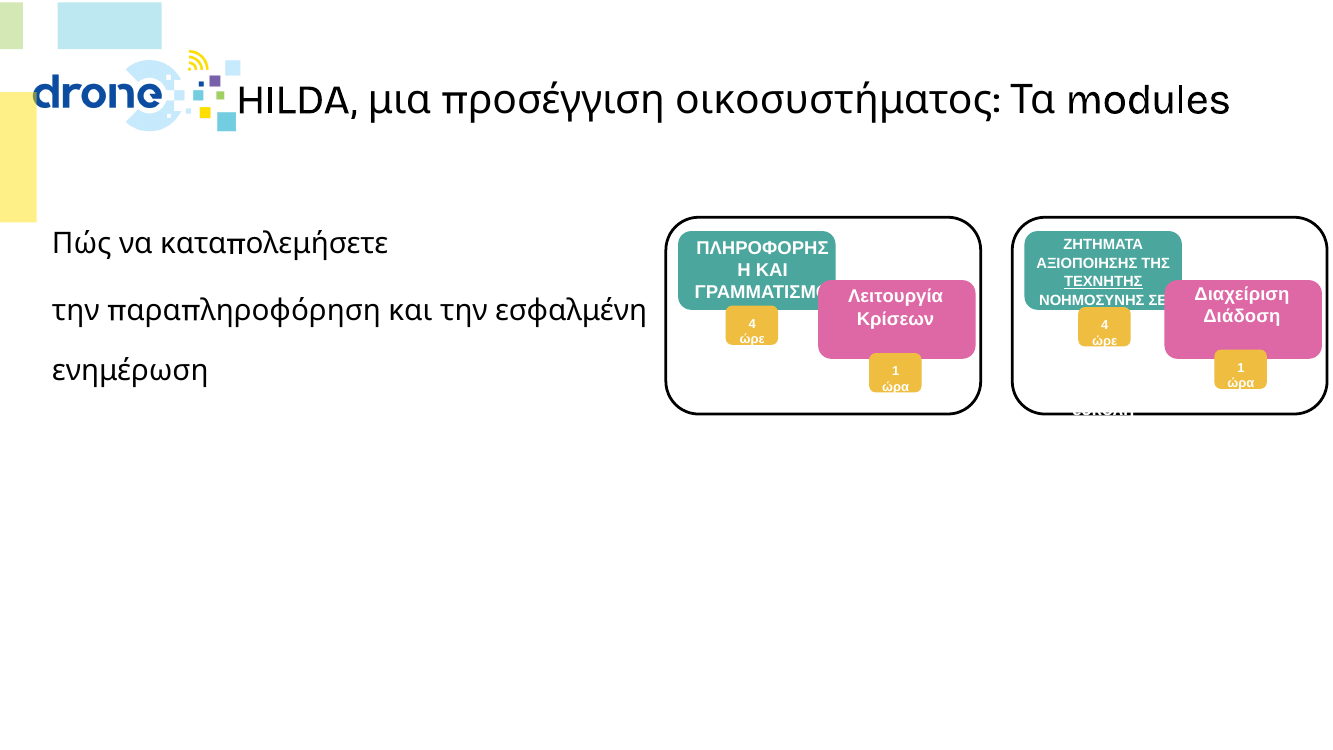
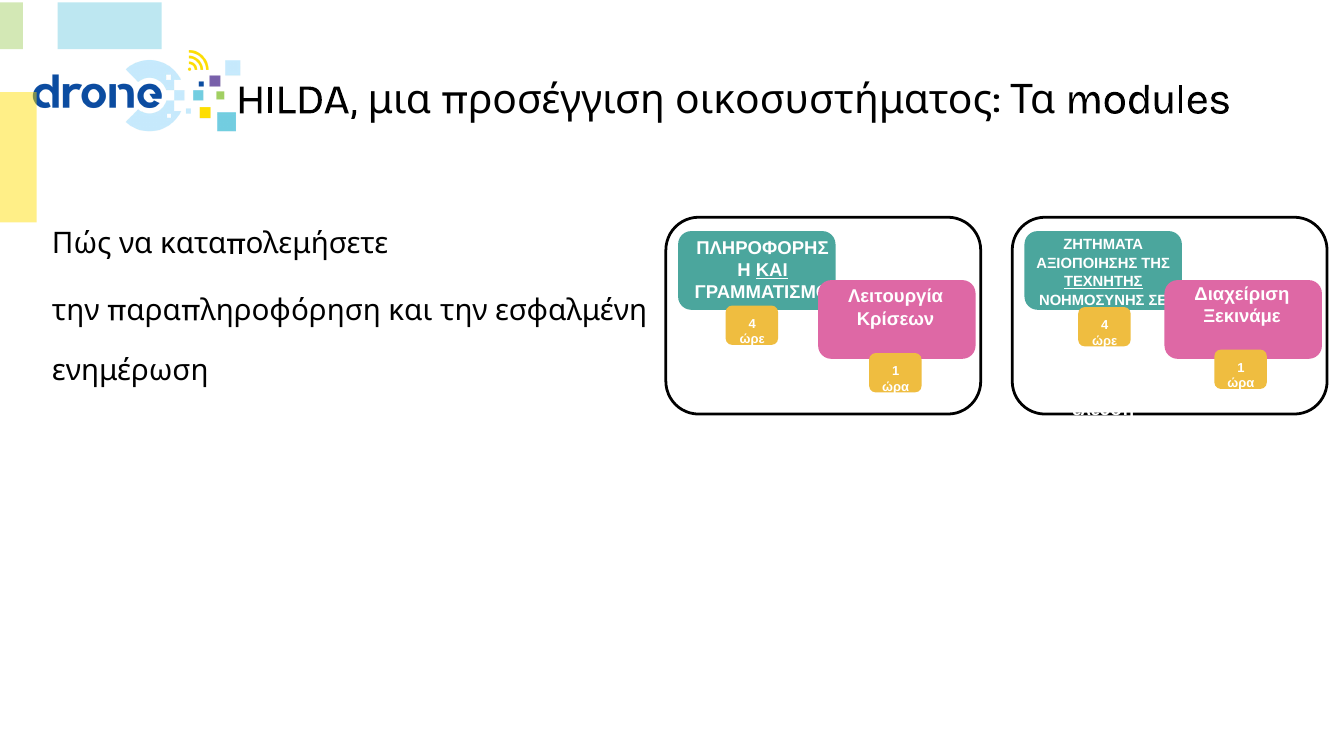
ΚΑΙ underline: none -> present (772, 270)
Διάδοση: Διάδοση -> Ξεκινάμε (1242, 316)
εύκολη: εύκολη -> έλευση (1103, 409)
